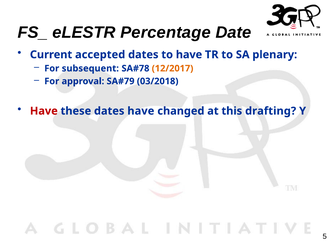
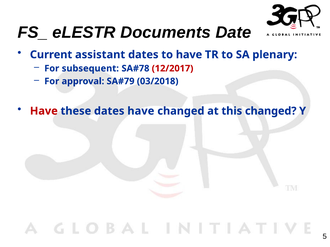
Percentage: Percentage -> Documents (166, 32)
accepted: accepted -> assistant (100, 55)
12/2017 colour: orange -> red (173, 69)
this drafting: drafting -> changed (271, 111)
